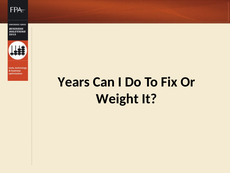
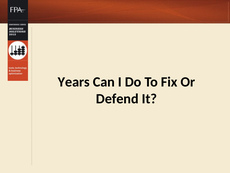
Weight: Weight -> Defend (117, 99)
